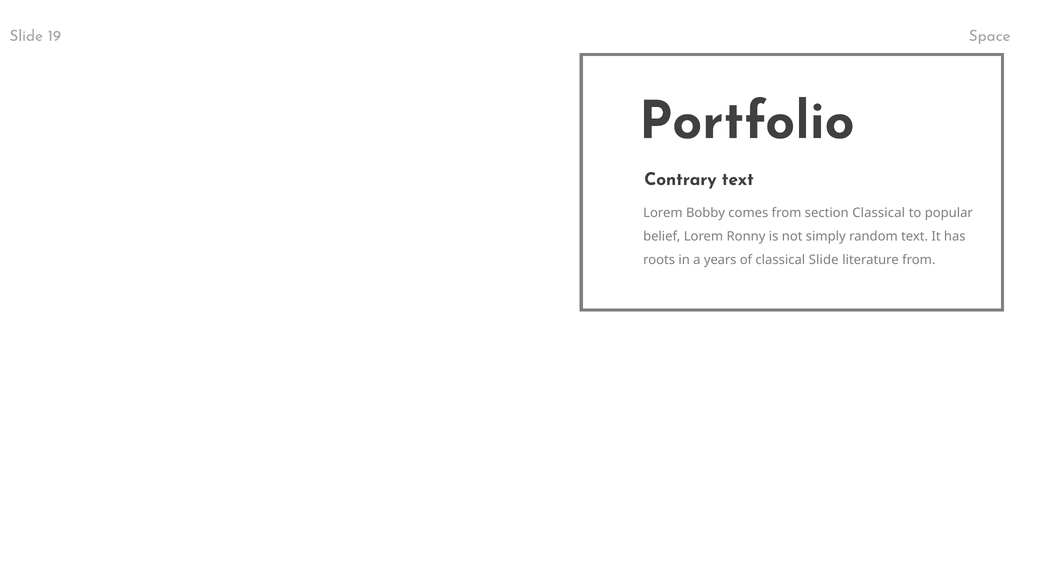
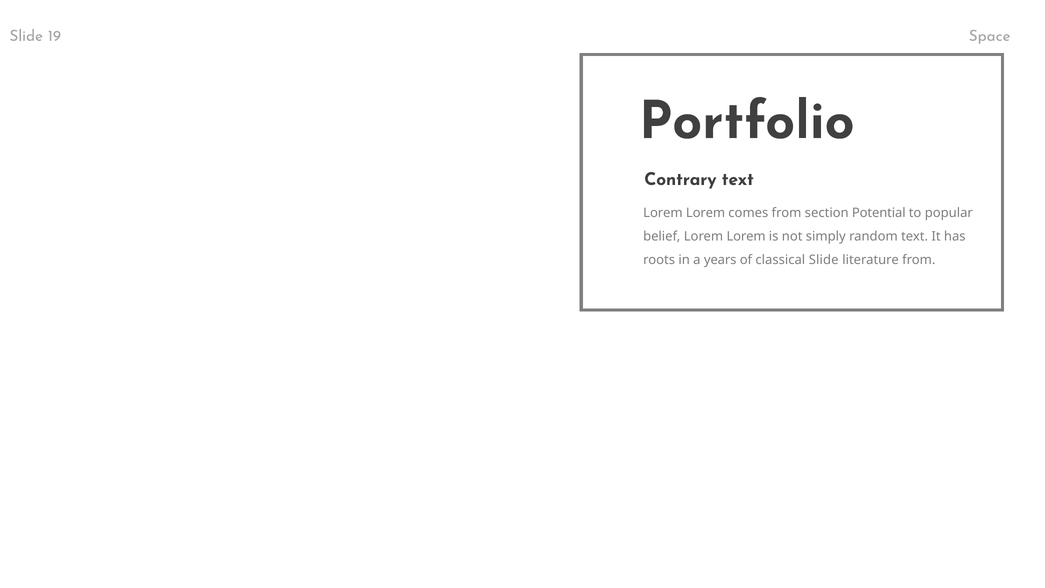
Bobby: Bobby -> Lorem (706, 213)
section Classical: Classical -> Potential (879, 213)
belief Lorem Ronny: Ronny -> Lorem (746, 237)
